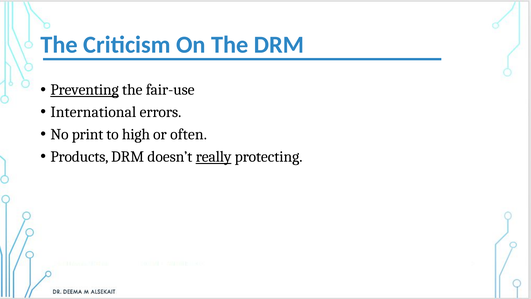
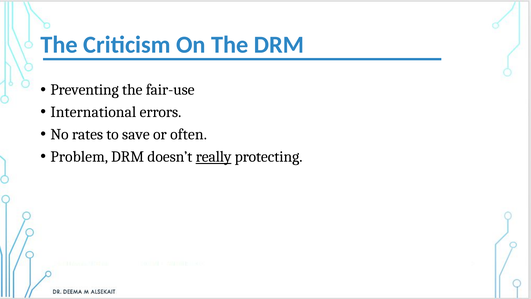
Preventing underline: present -> none (85, 90)
print: print -> rates (87, 134)
high: high -> save (136, 134)
Products: Products -> Problem (79, 157)
